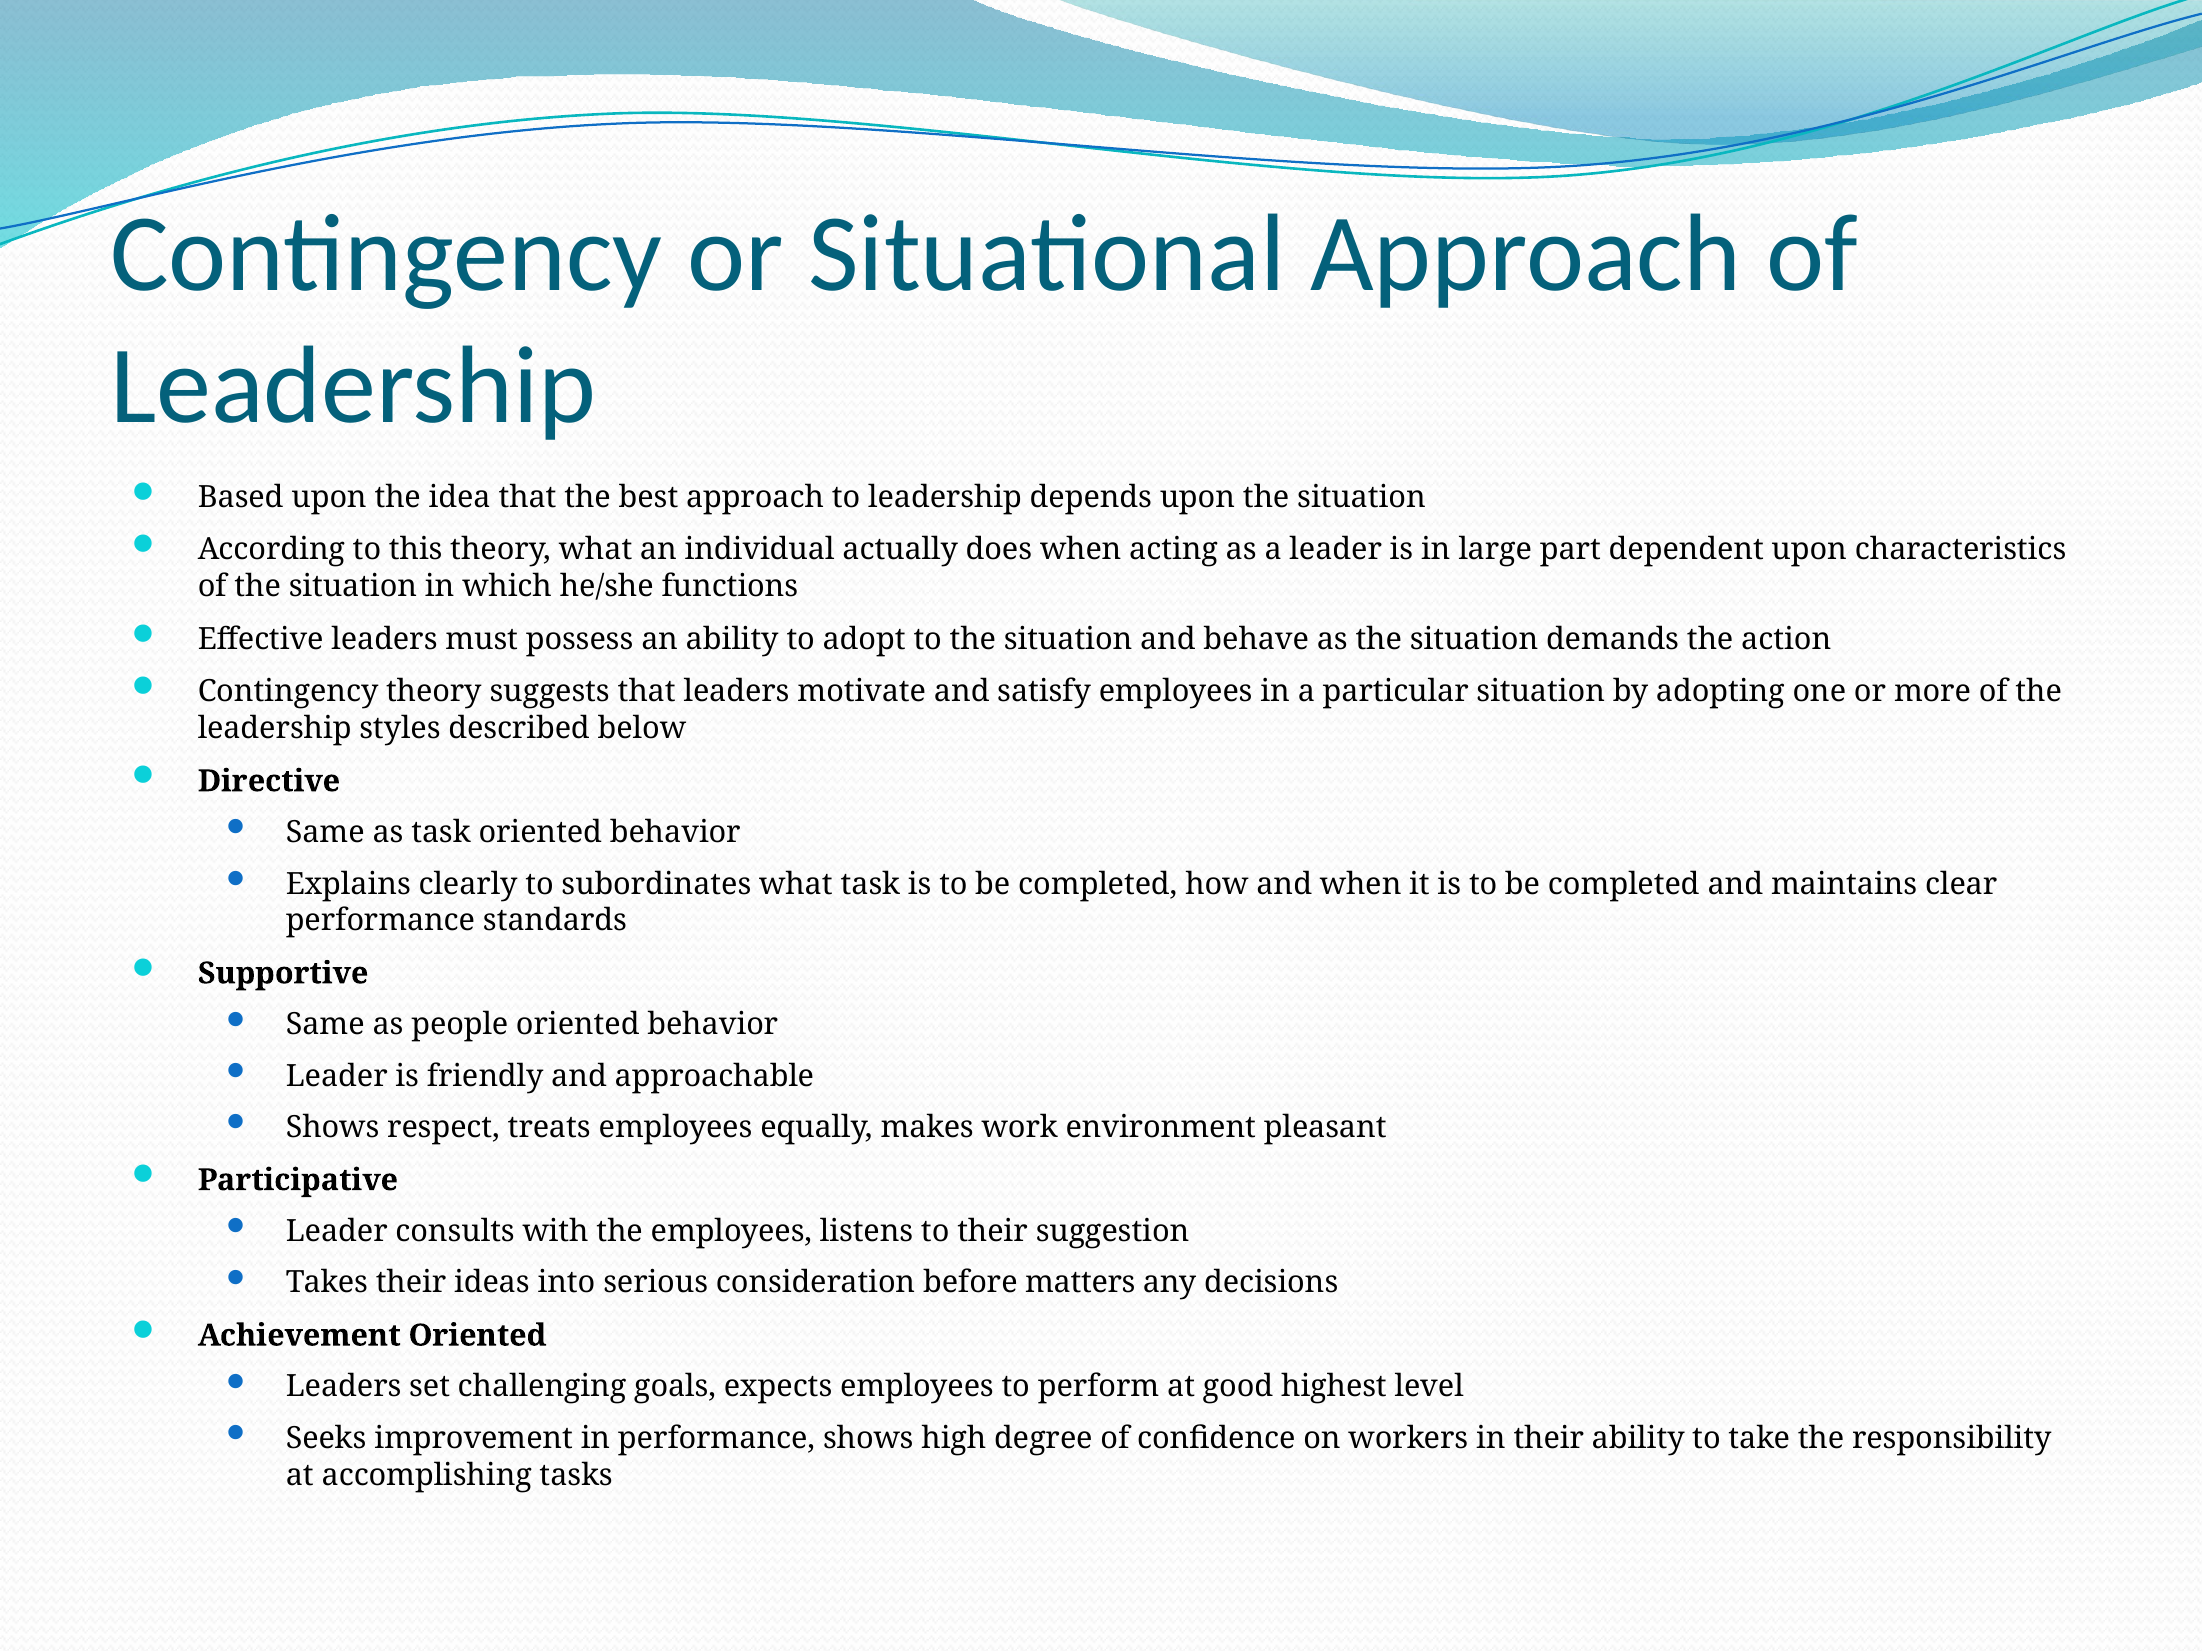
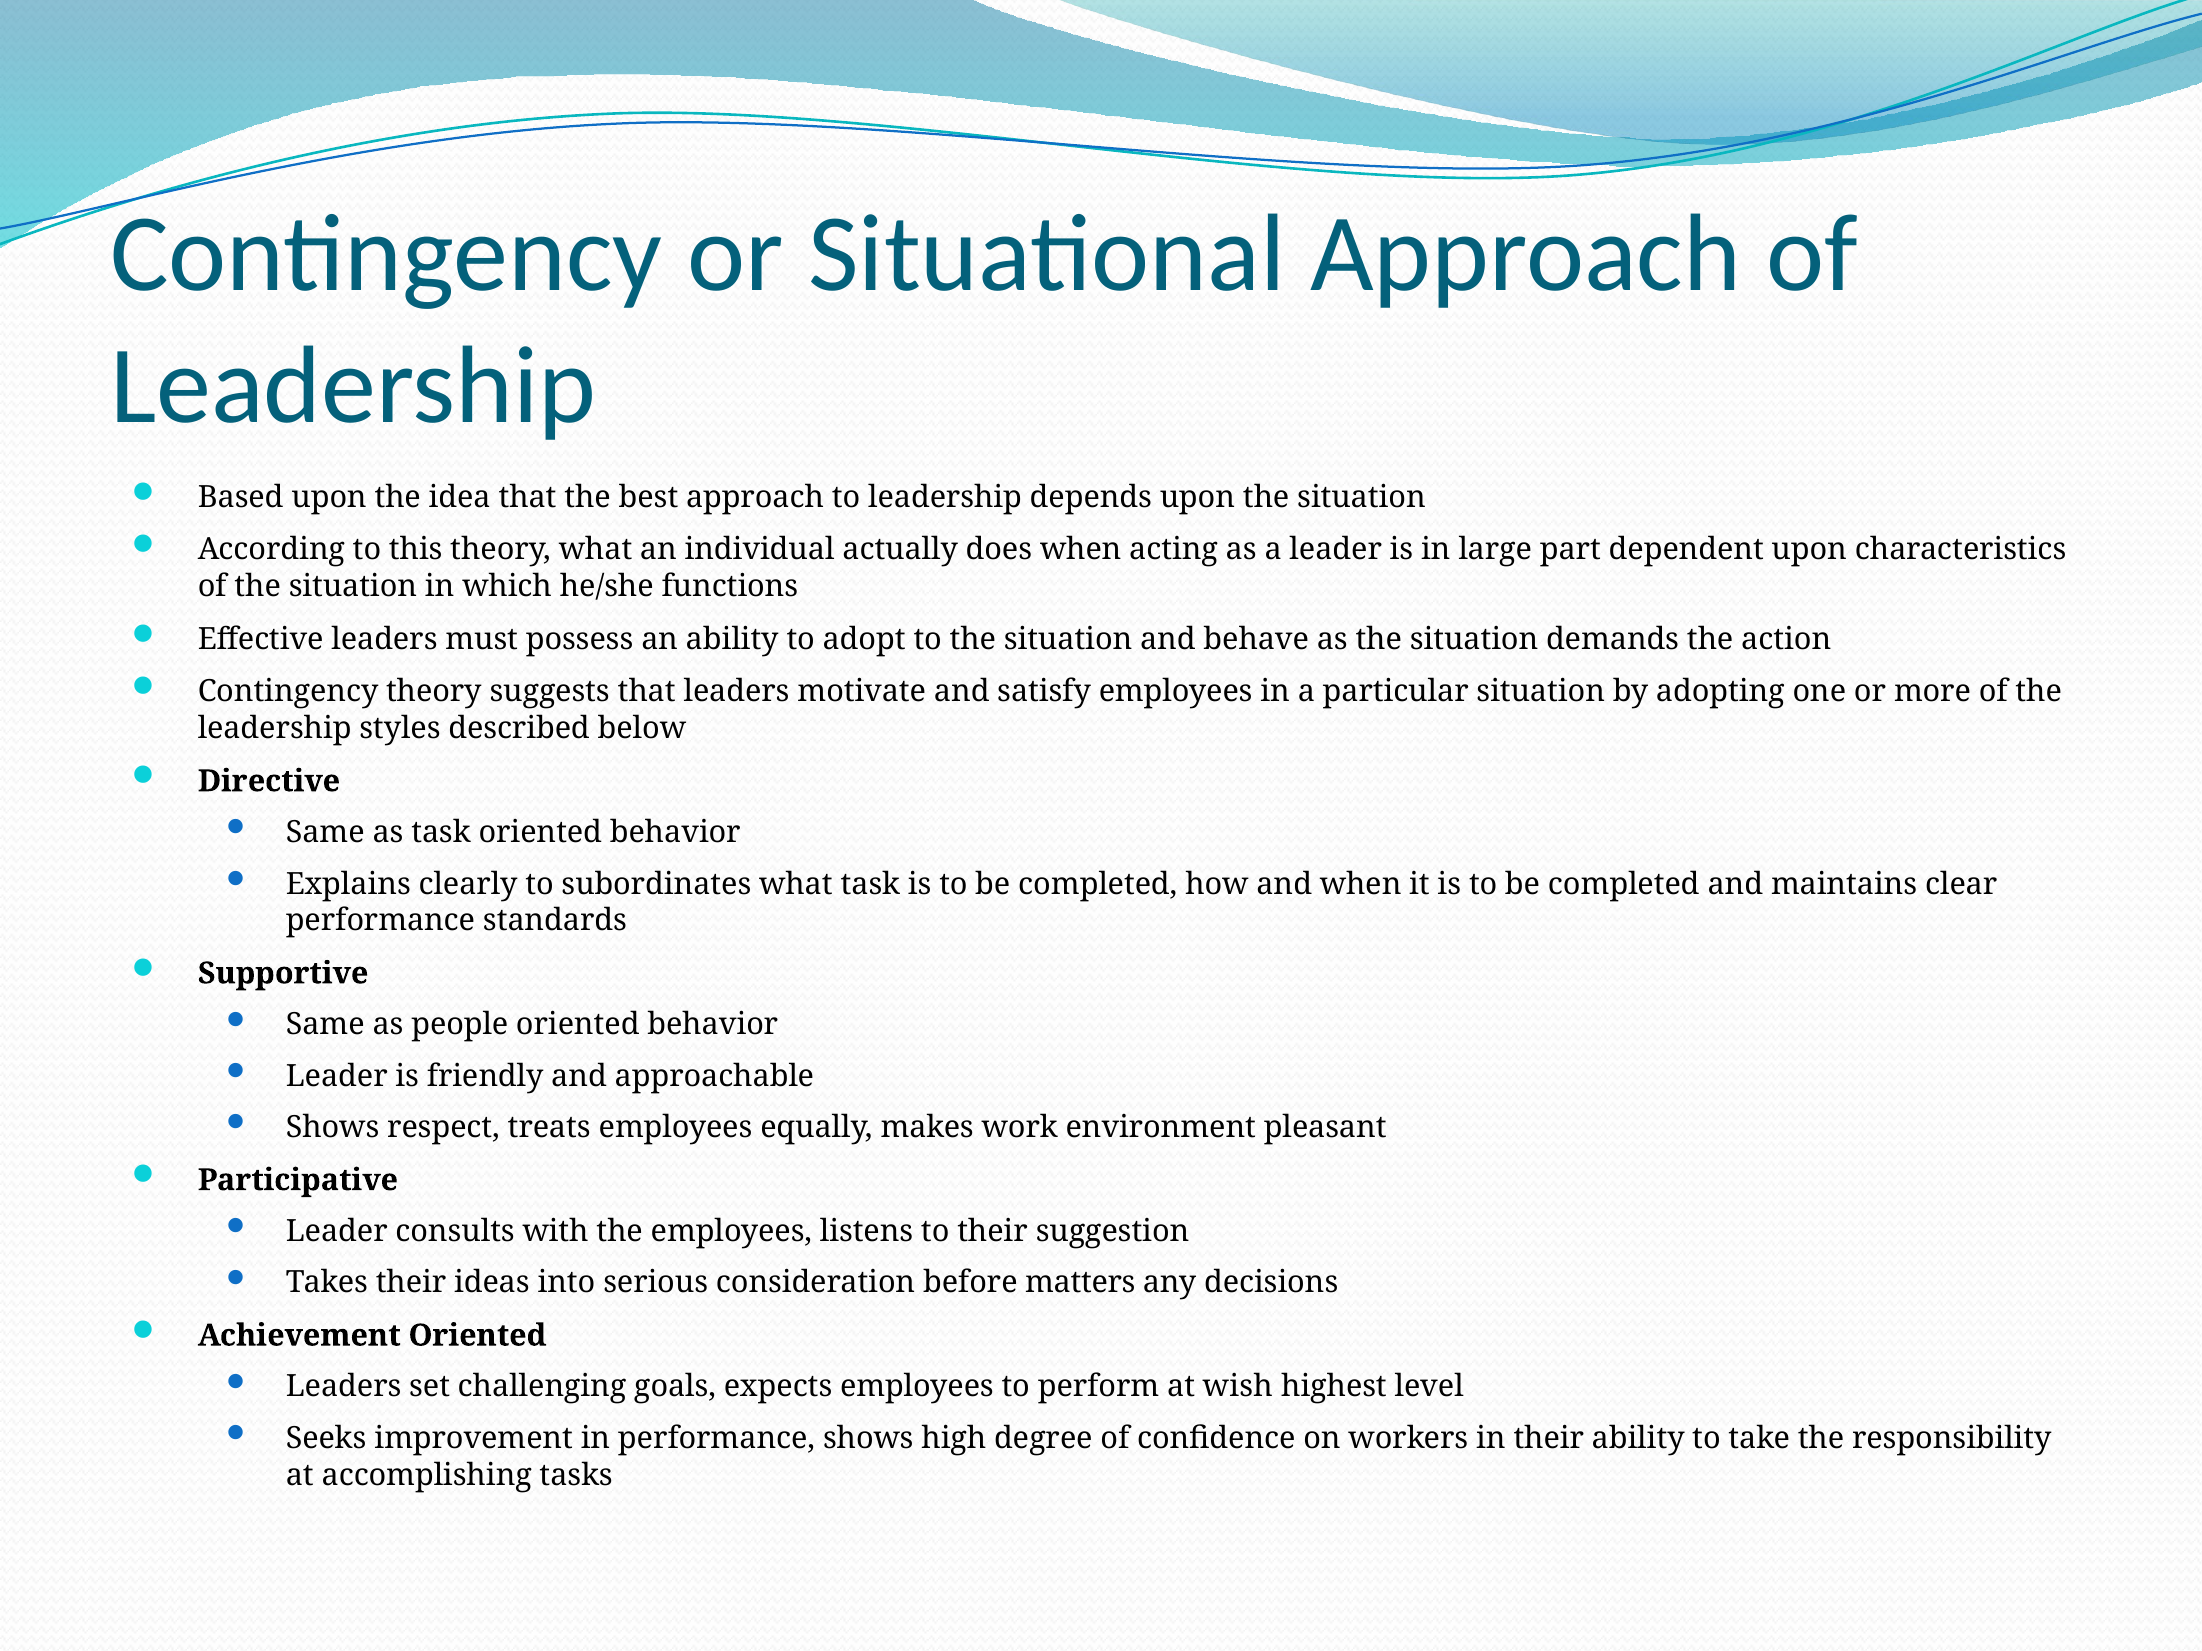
good: good -> wish (1238, 1387)
